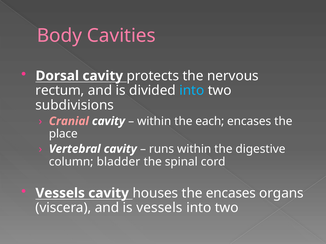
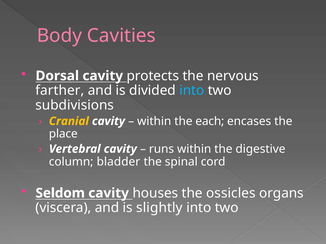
rectum: rectum -> farther (60, 91)
Cranial colour: pink -> yellow (69, 121)
Vessels: Vessels -> Seldom (60, 193)
the encases: encases -> ossicles (231, 193)
is vessels: vessels -> slightly (159, 208)
